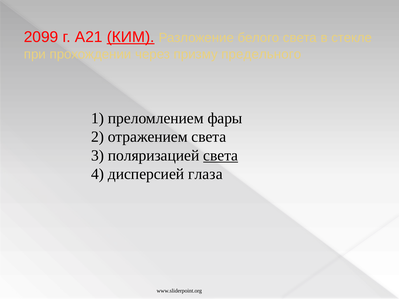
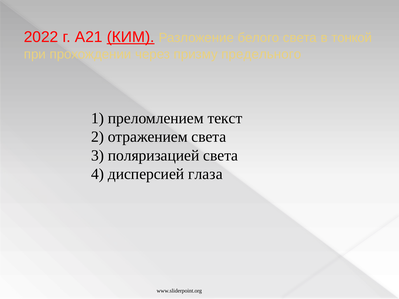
2099: 2099 -> 2022 (41, 37)
стекле: стекле -> тонкой (352, 38)
фары: фары -> текст (225, 118)
света underline: present -> none (221, 156)
